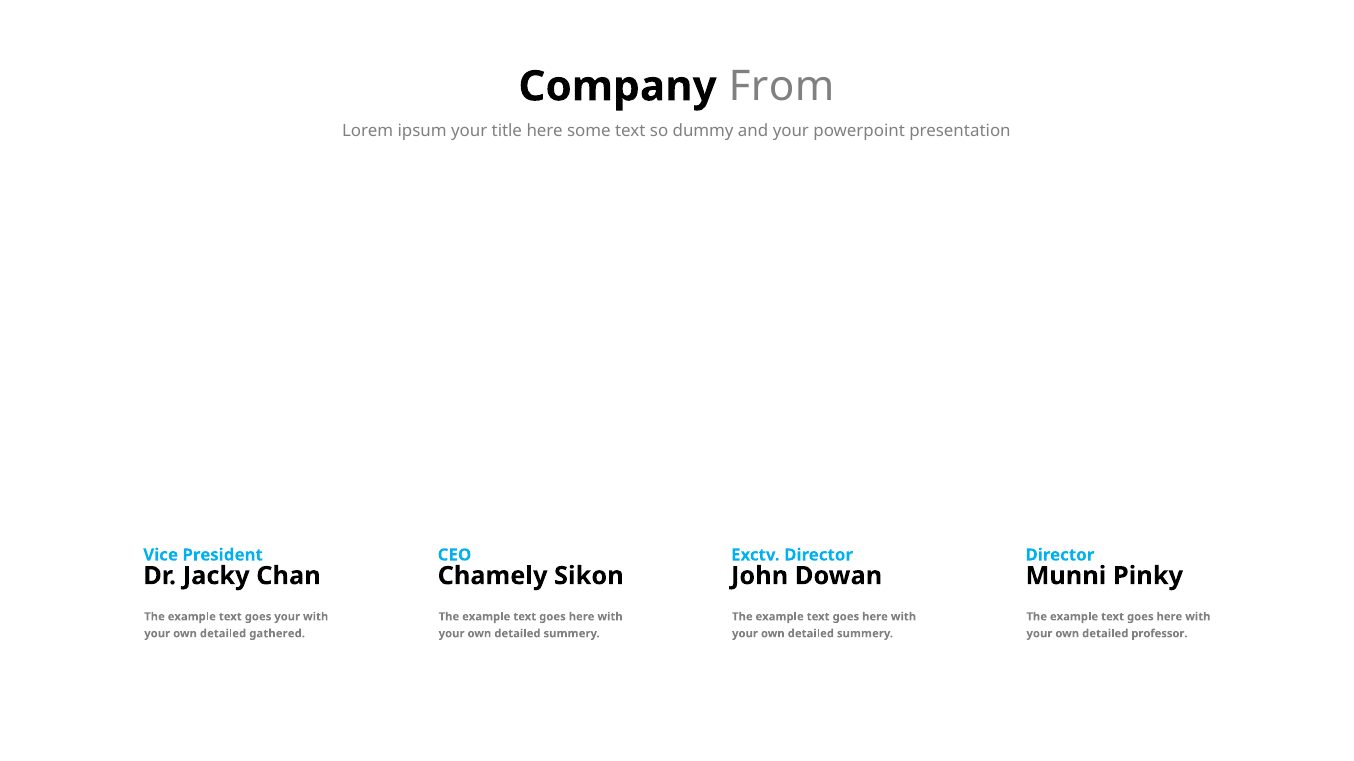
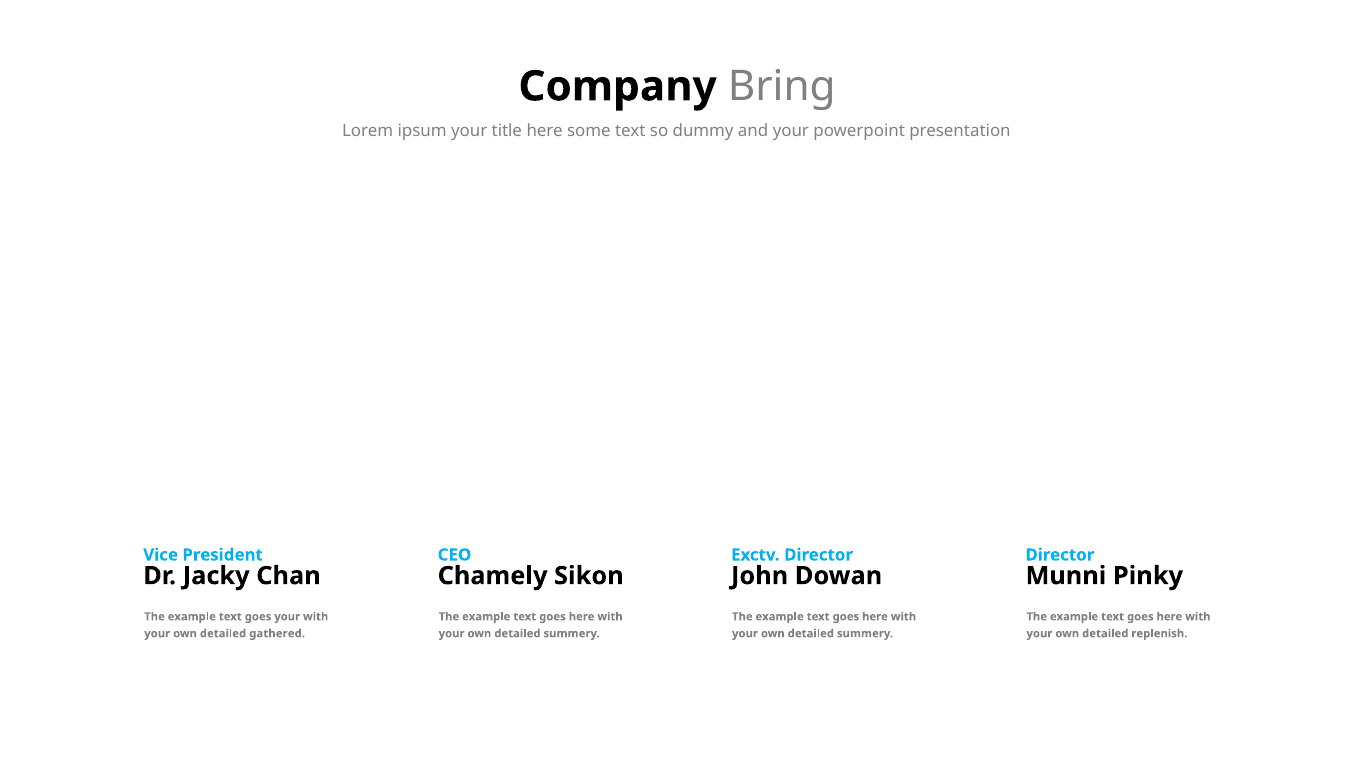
From: From -> Bring (782, 87)
professor: professor -> replenish (1159, 634)
